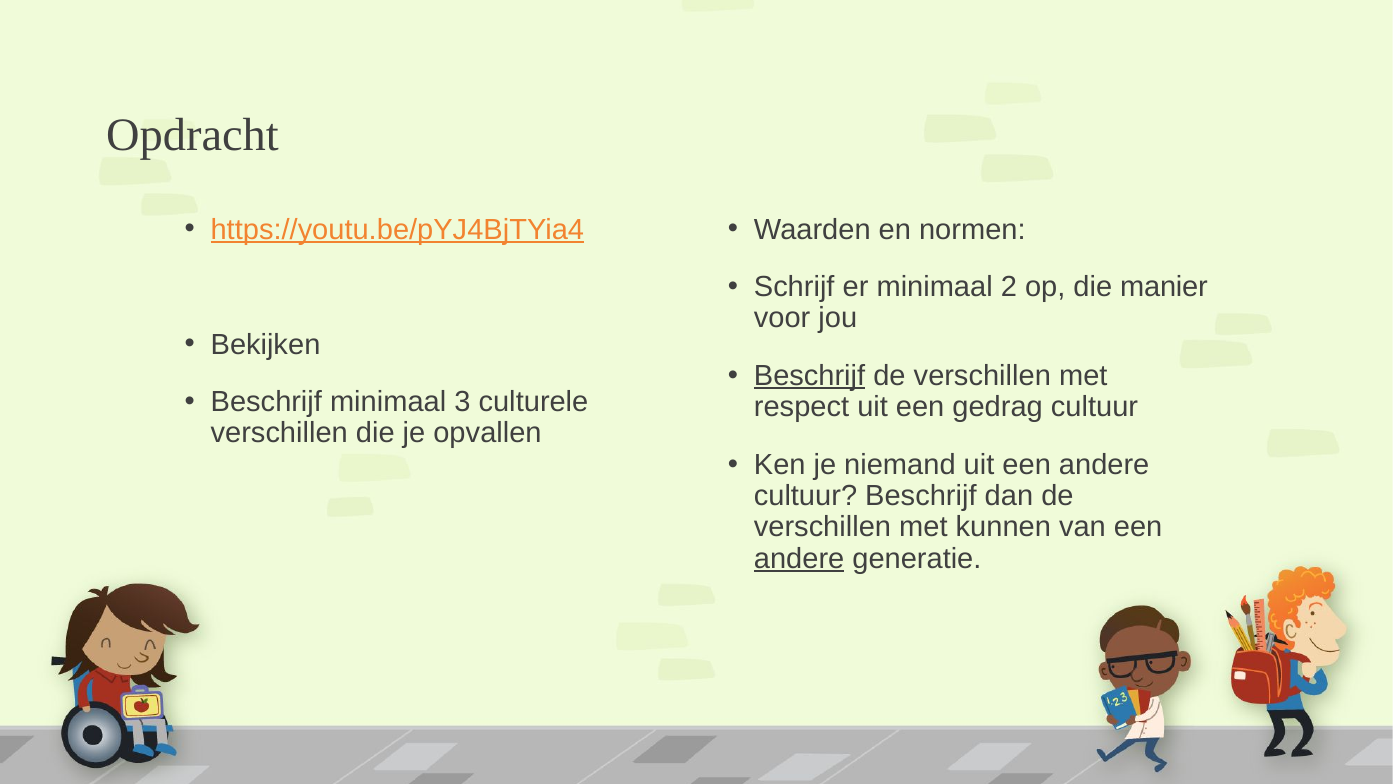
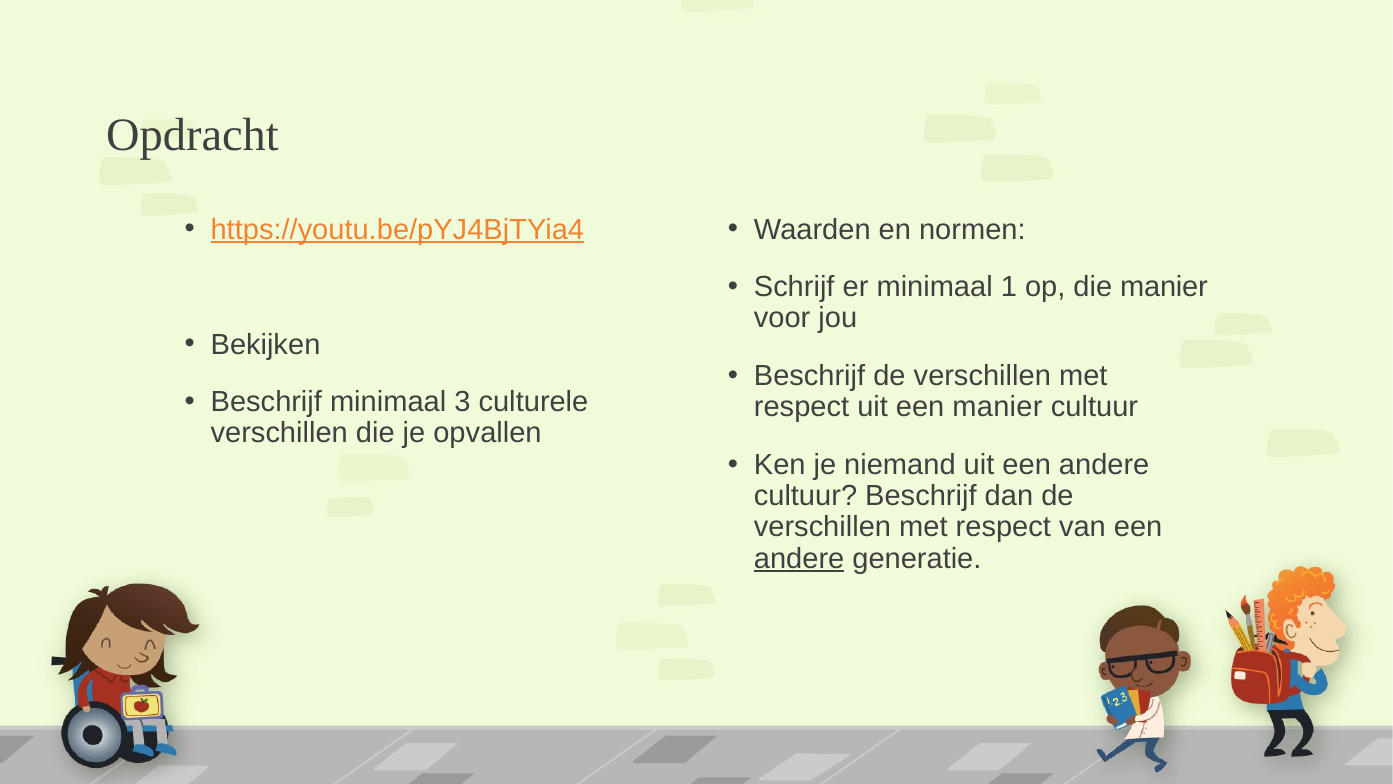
2: 2 -> 1 (1009, 287)
Beschrijf underline: present -> none (810, 376)
een gedrag: gedrag -> manier (997, 407)
kunnen: kunnen -> respect (1003, 527)
